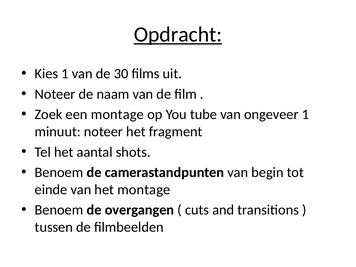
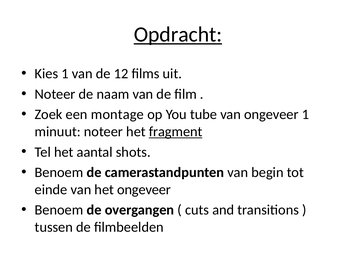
30: 30 -> 12 (121, 74)
fragment underline: none -> present (176, 132)
het montage: montage -> ongeveer (144, 190)
